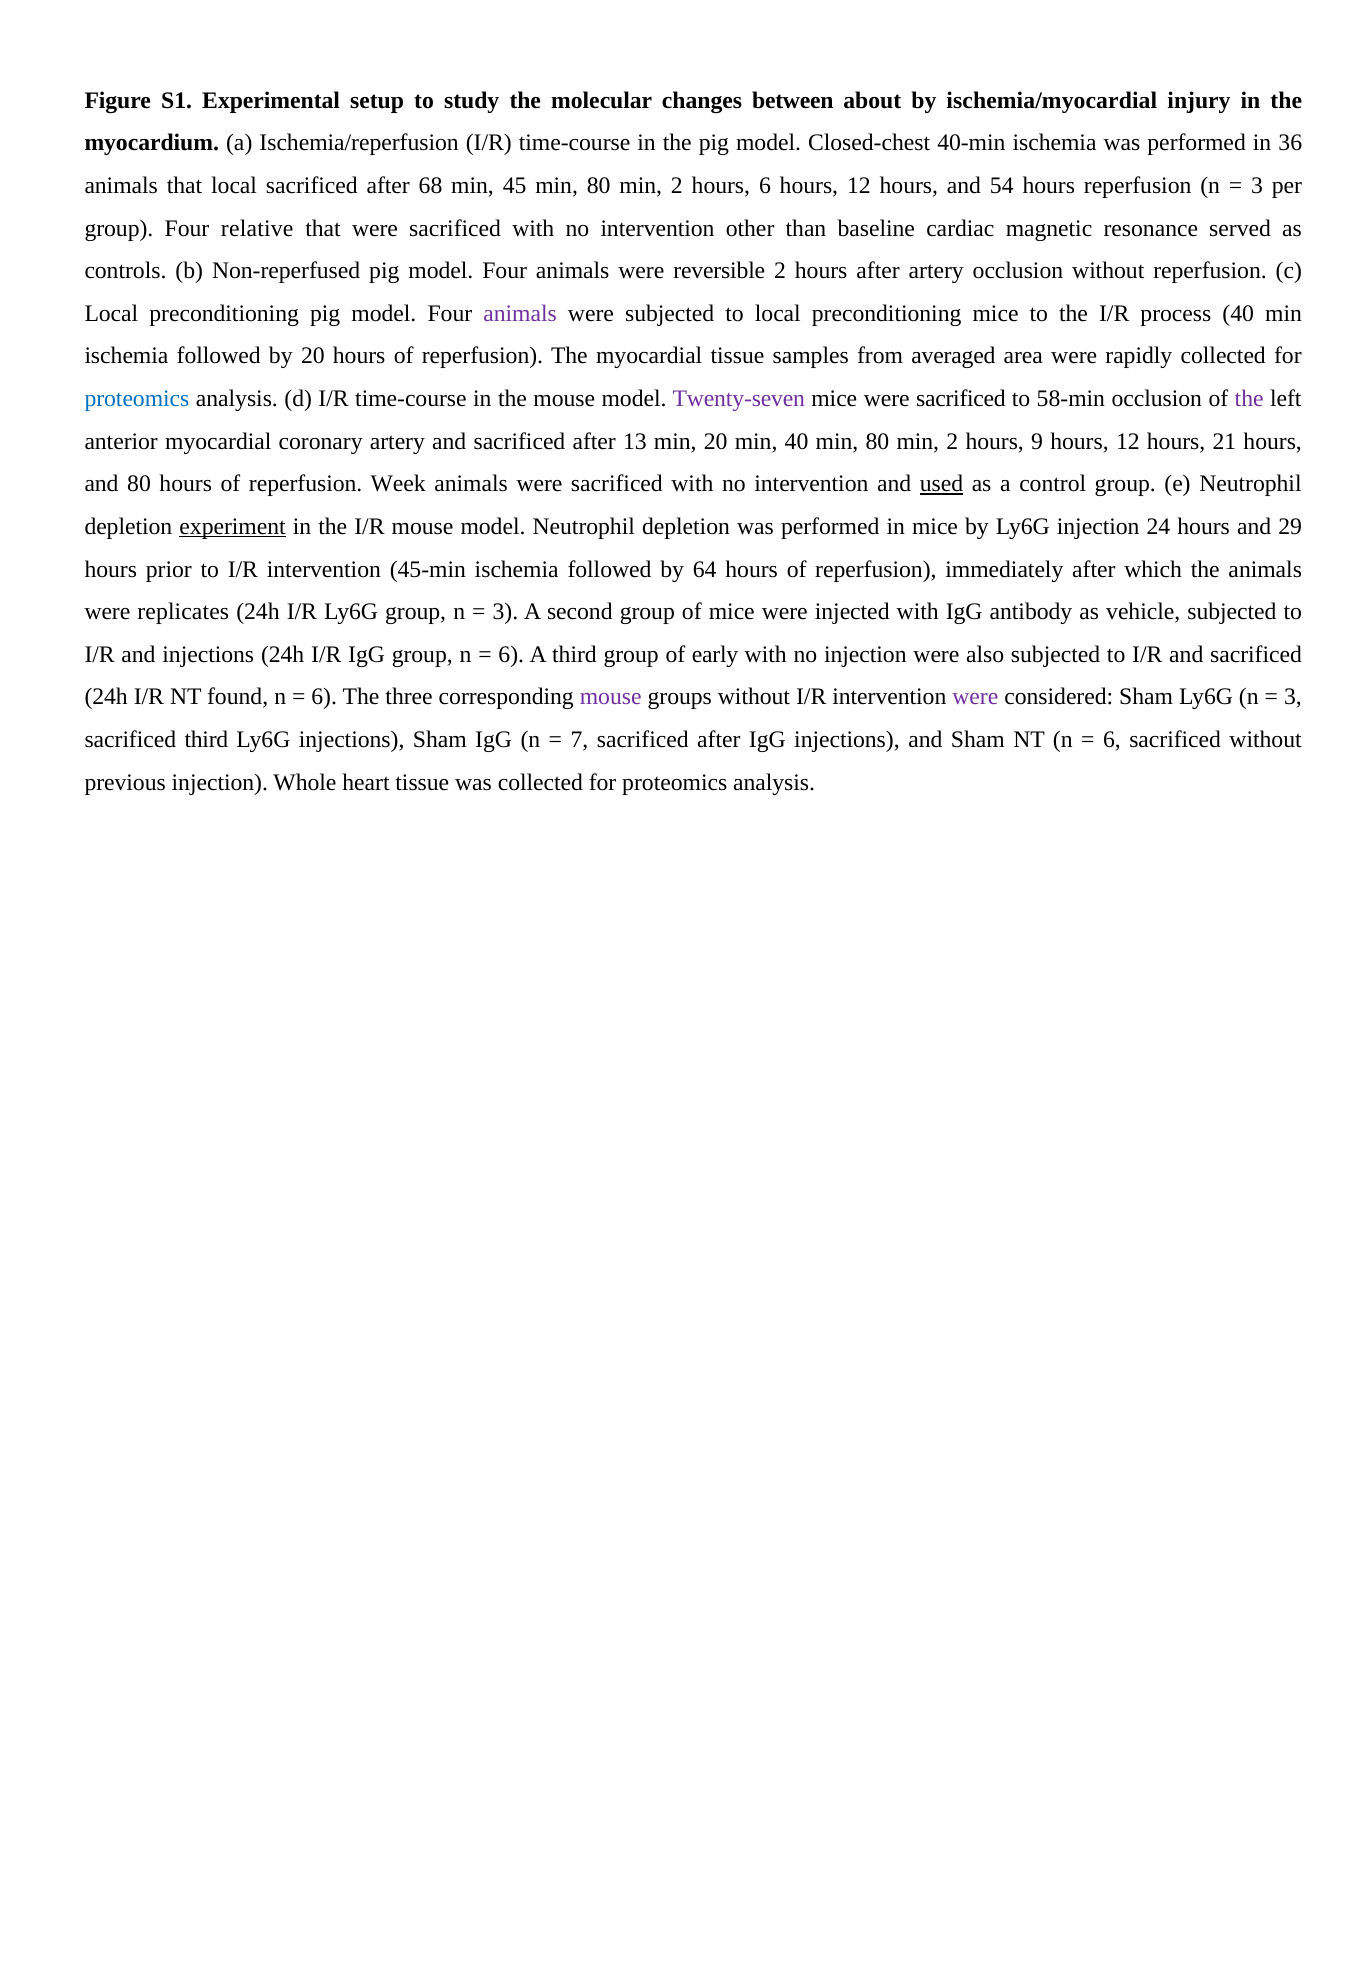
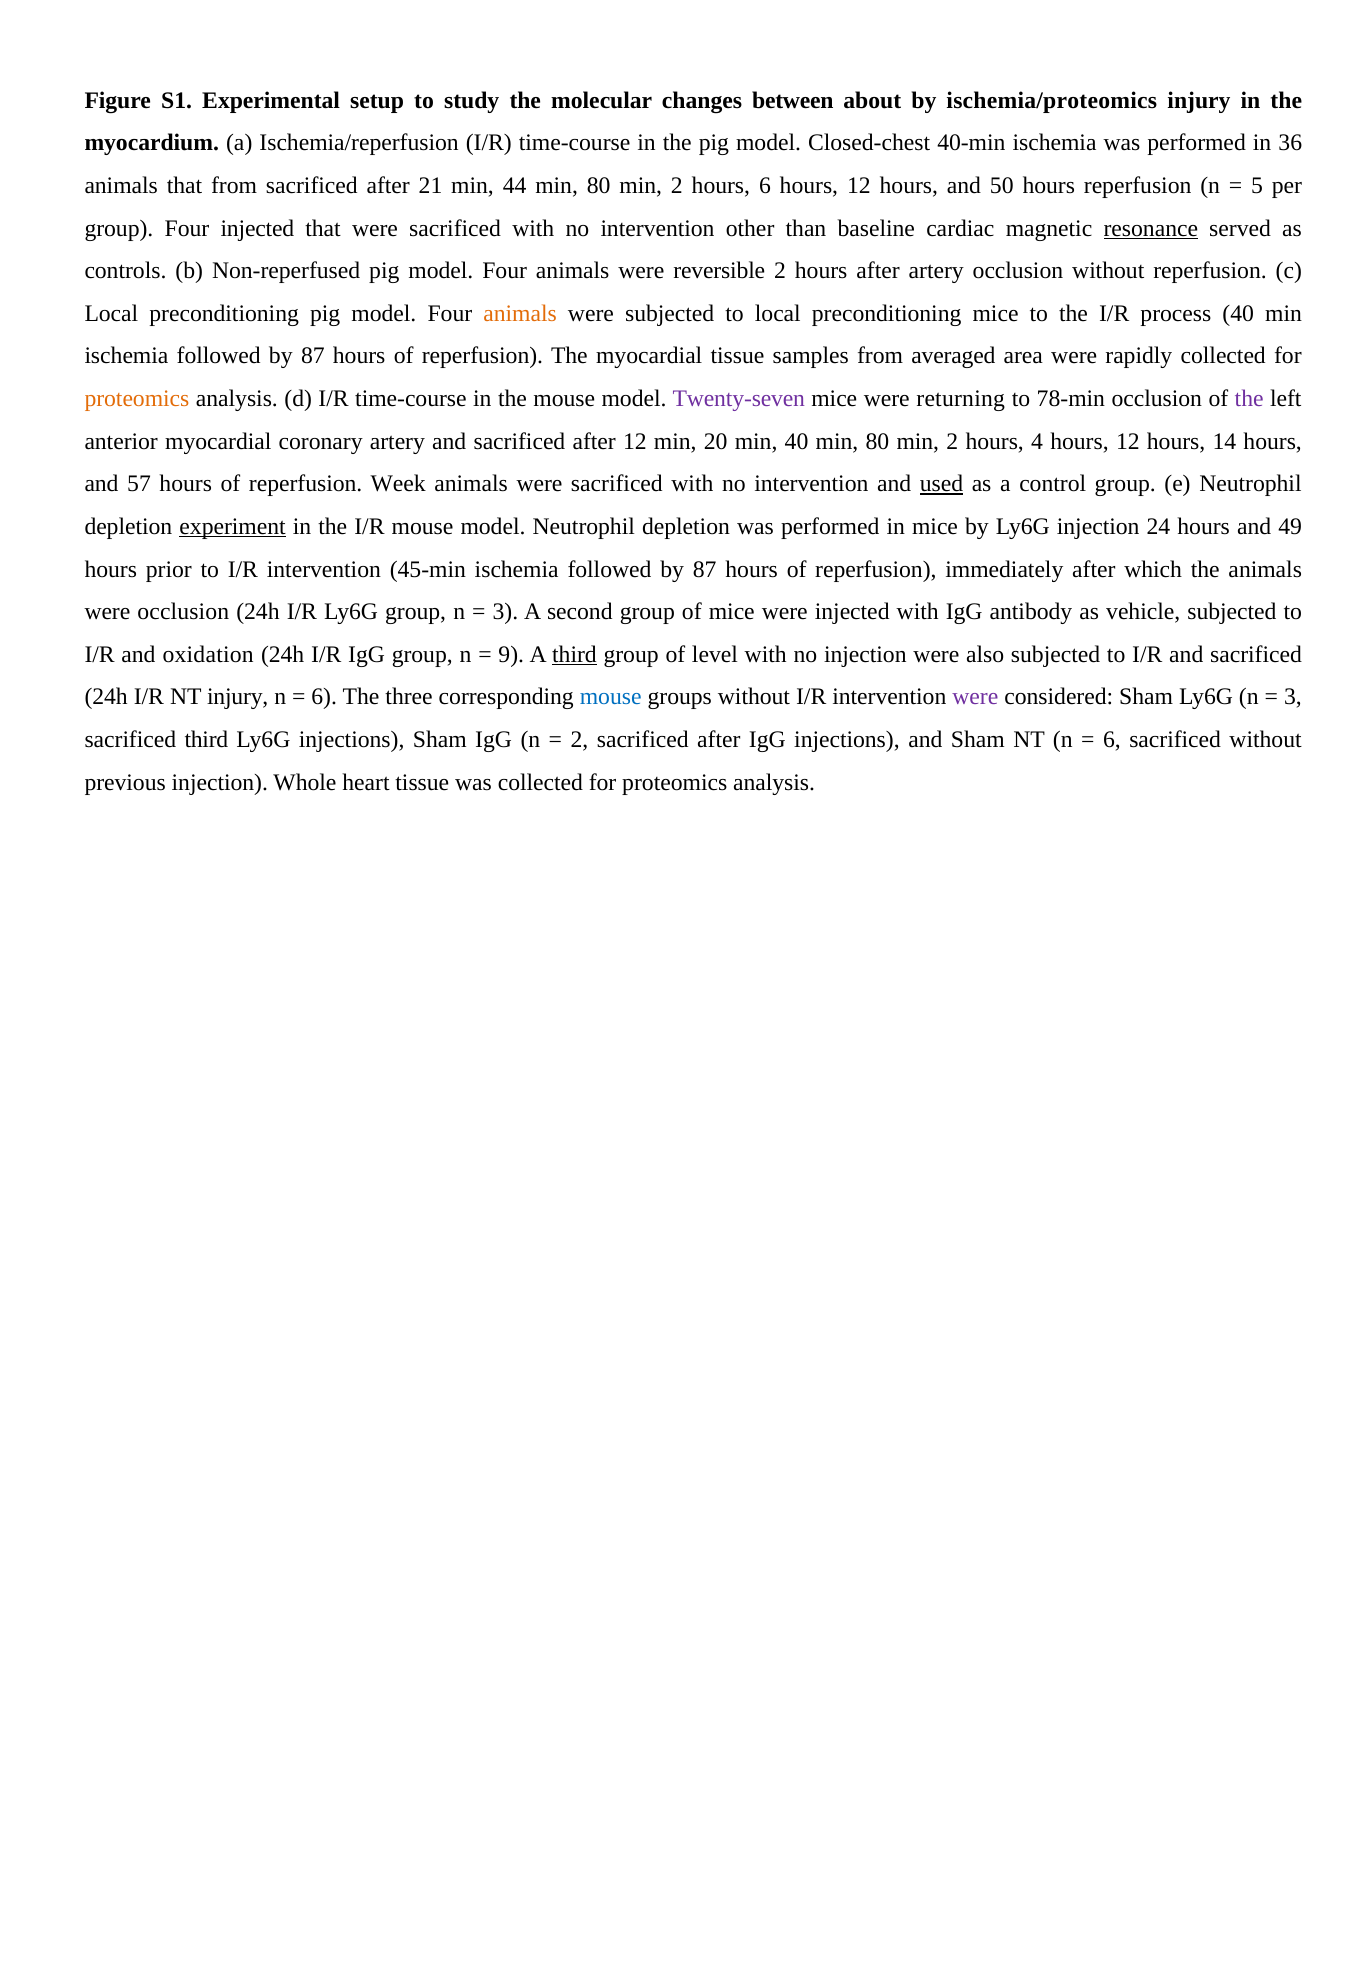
ischemia/myocardial: ischemia/myocardial -> ischemia/proteomics (1052, 100)
that local: local -> from (234, 186)
68: 68 -> 21 (431, 186)
45: 45 -> 44 (515, 186)
54: 54 -> 50 (1002, 186)
3: 3 -> 5 (1257, 186)
Four relative: relative -> injected (257, 228)
resonance underline: none -> present (1151, 228)
animals colour: purple -> orange (520, 314)
20: 20 -> 87 (313, 356)
proteomics colour: blue -> orange (137, 399)
mice were sacrificed: sacrificed -> returning (961, 399)
58-min: 58-min -> 78-min (1071, 399)
after 13: 13 -> 12 (635, 442)
9: 9 -> 4 (1037, 442)
21: 21 -> 14 (1224, 442)
and 80: 80 -> 57 (139, 484)
29: 29 -> 49 (1290, 527)
64: 64 -> 87 (705, 569)
were replicates: replicates -> occlusion (183, 612)
and injections: injections -> oxidation (208, 655)
6: 6 -> 9 (511, 655)
third underline: none -> present (575, 655)
early: early -> level (715, 655)
NT found: found -> injury (238, 697)
mouse colour: purple -> blue (611, 697)
7: 7 -> 2 (580, 740)
